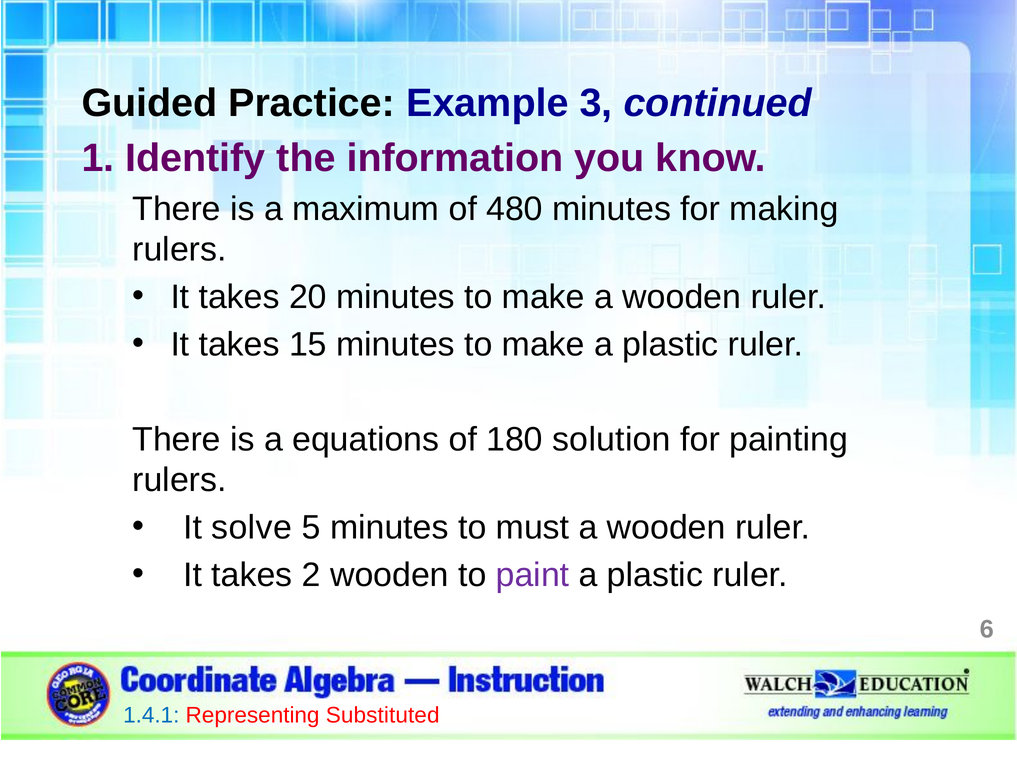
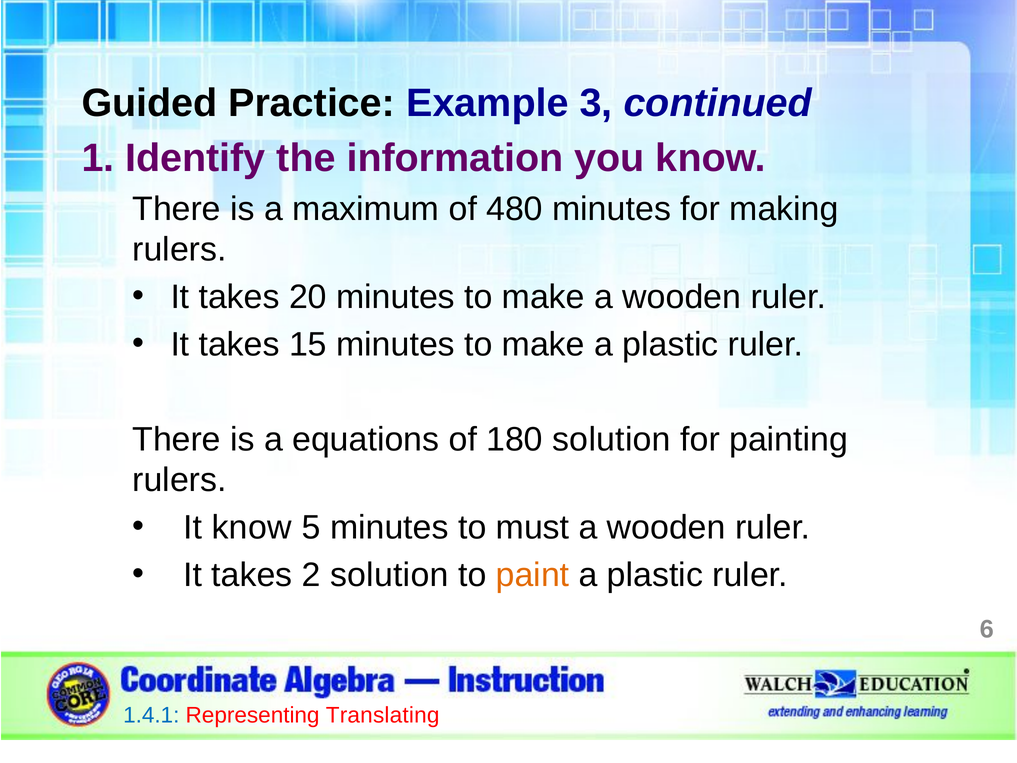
It solve: solve -> know (252, 527)
2 wooden: wooden -> solution (389, 575)
paint colour: purple -> orange (533, 575)
Substituted: Substituted -> Translating (383, 715)
